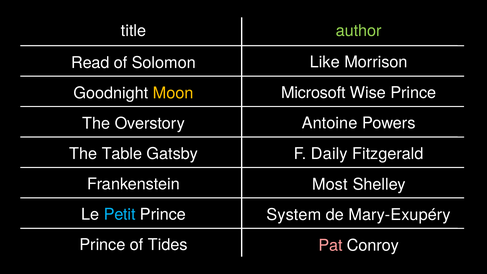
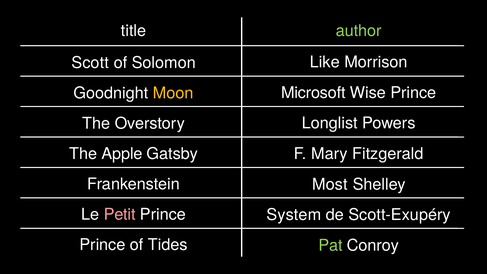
Read: Read -> Scott (90, 63)
Antoine: Antoine -> Longlist (330, 123)
Table: Table -> Apple (122, 154)
Daily: Daily -> Mary (329, 154)
Petit colour: light blue -> pink (120, 215)
Mary-Exupéry: Mary-Exupéry -> Scott-Exupéry (400, 215)
Pat colour: pink -> light green (331, 245)
